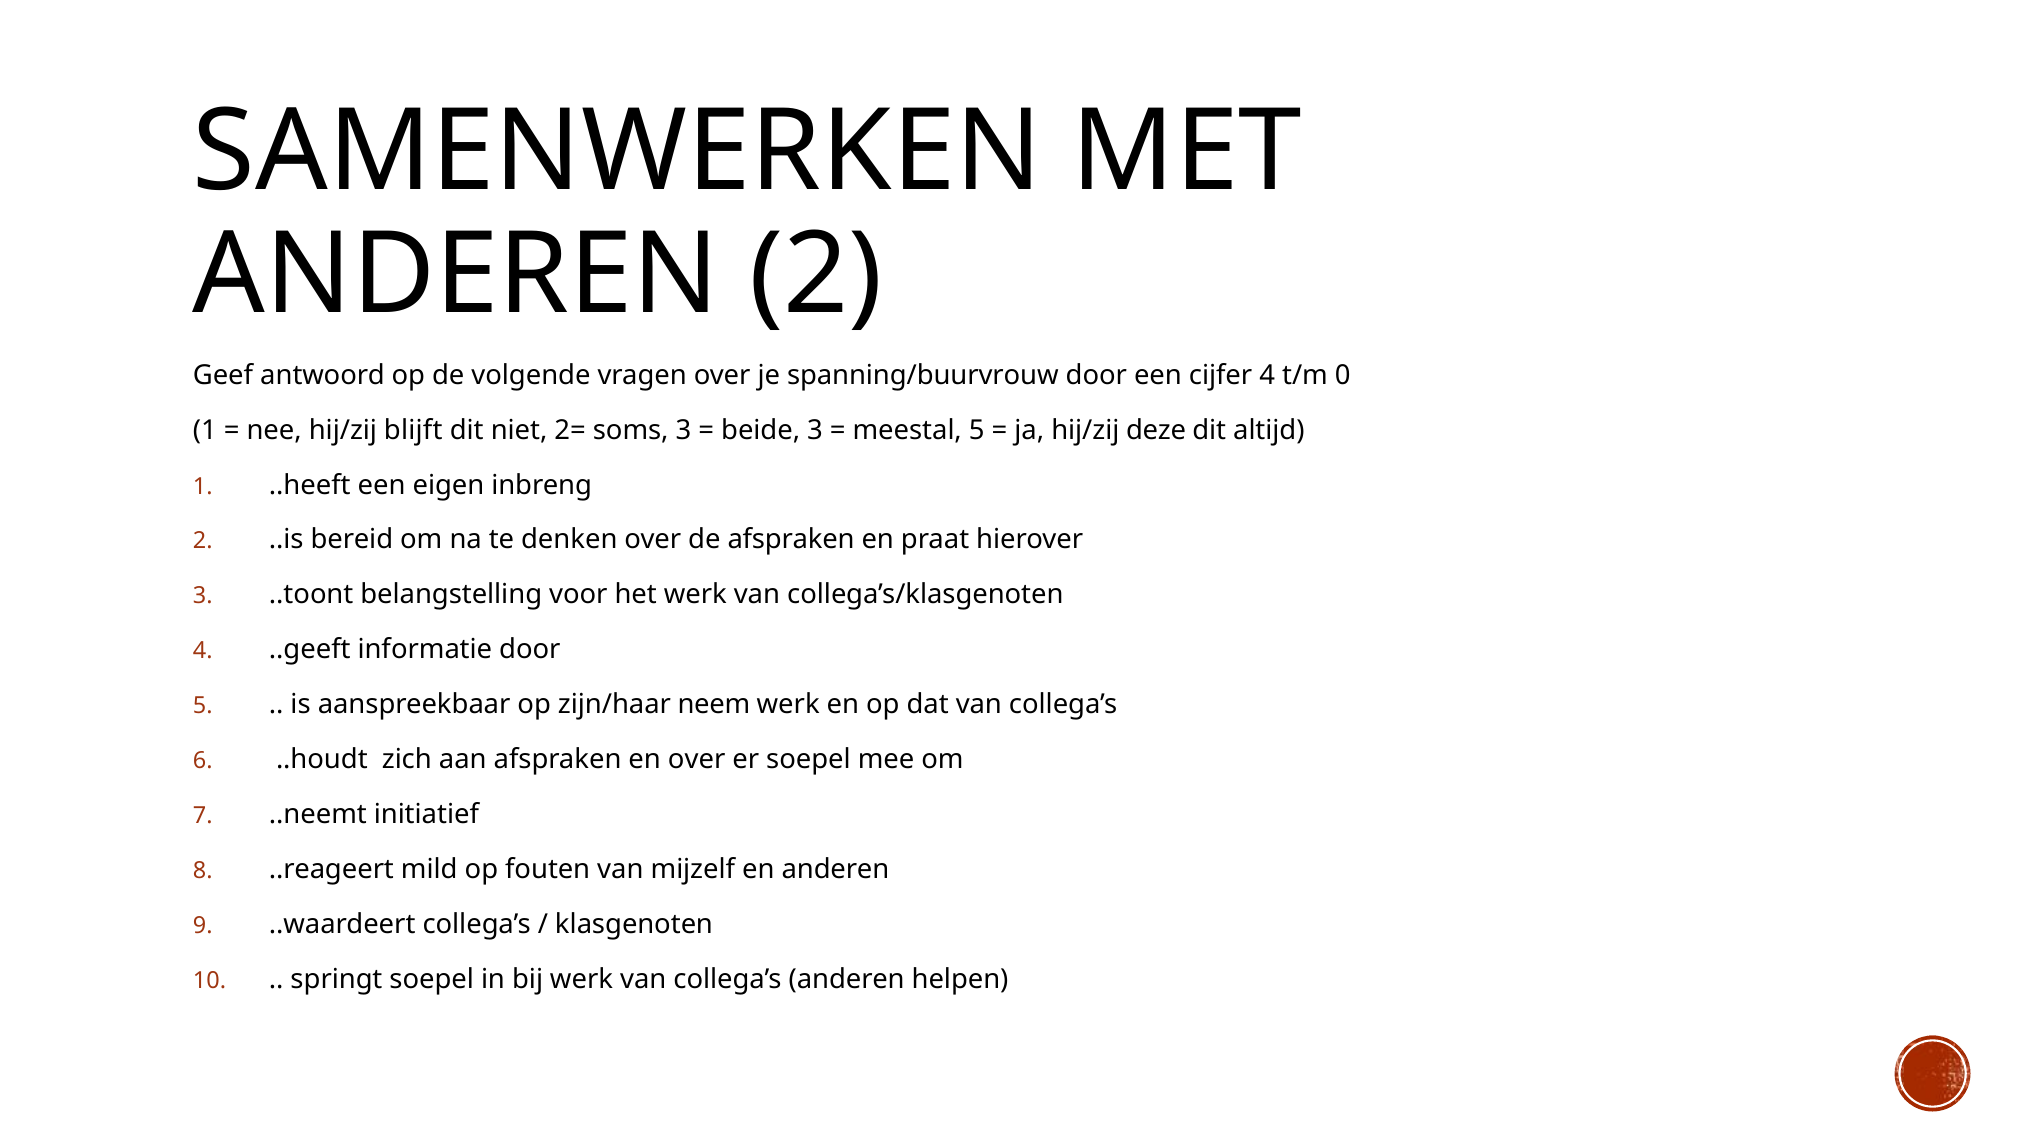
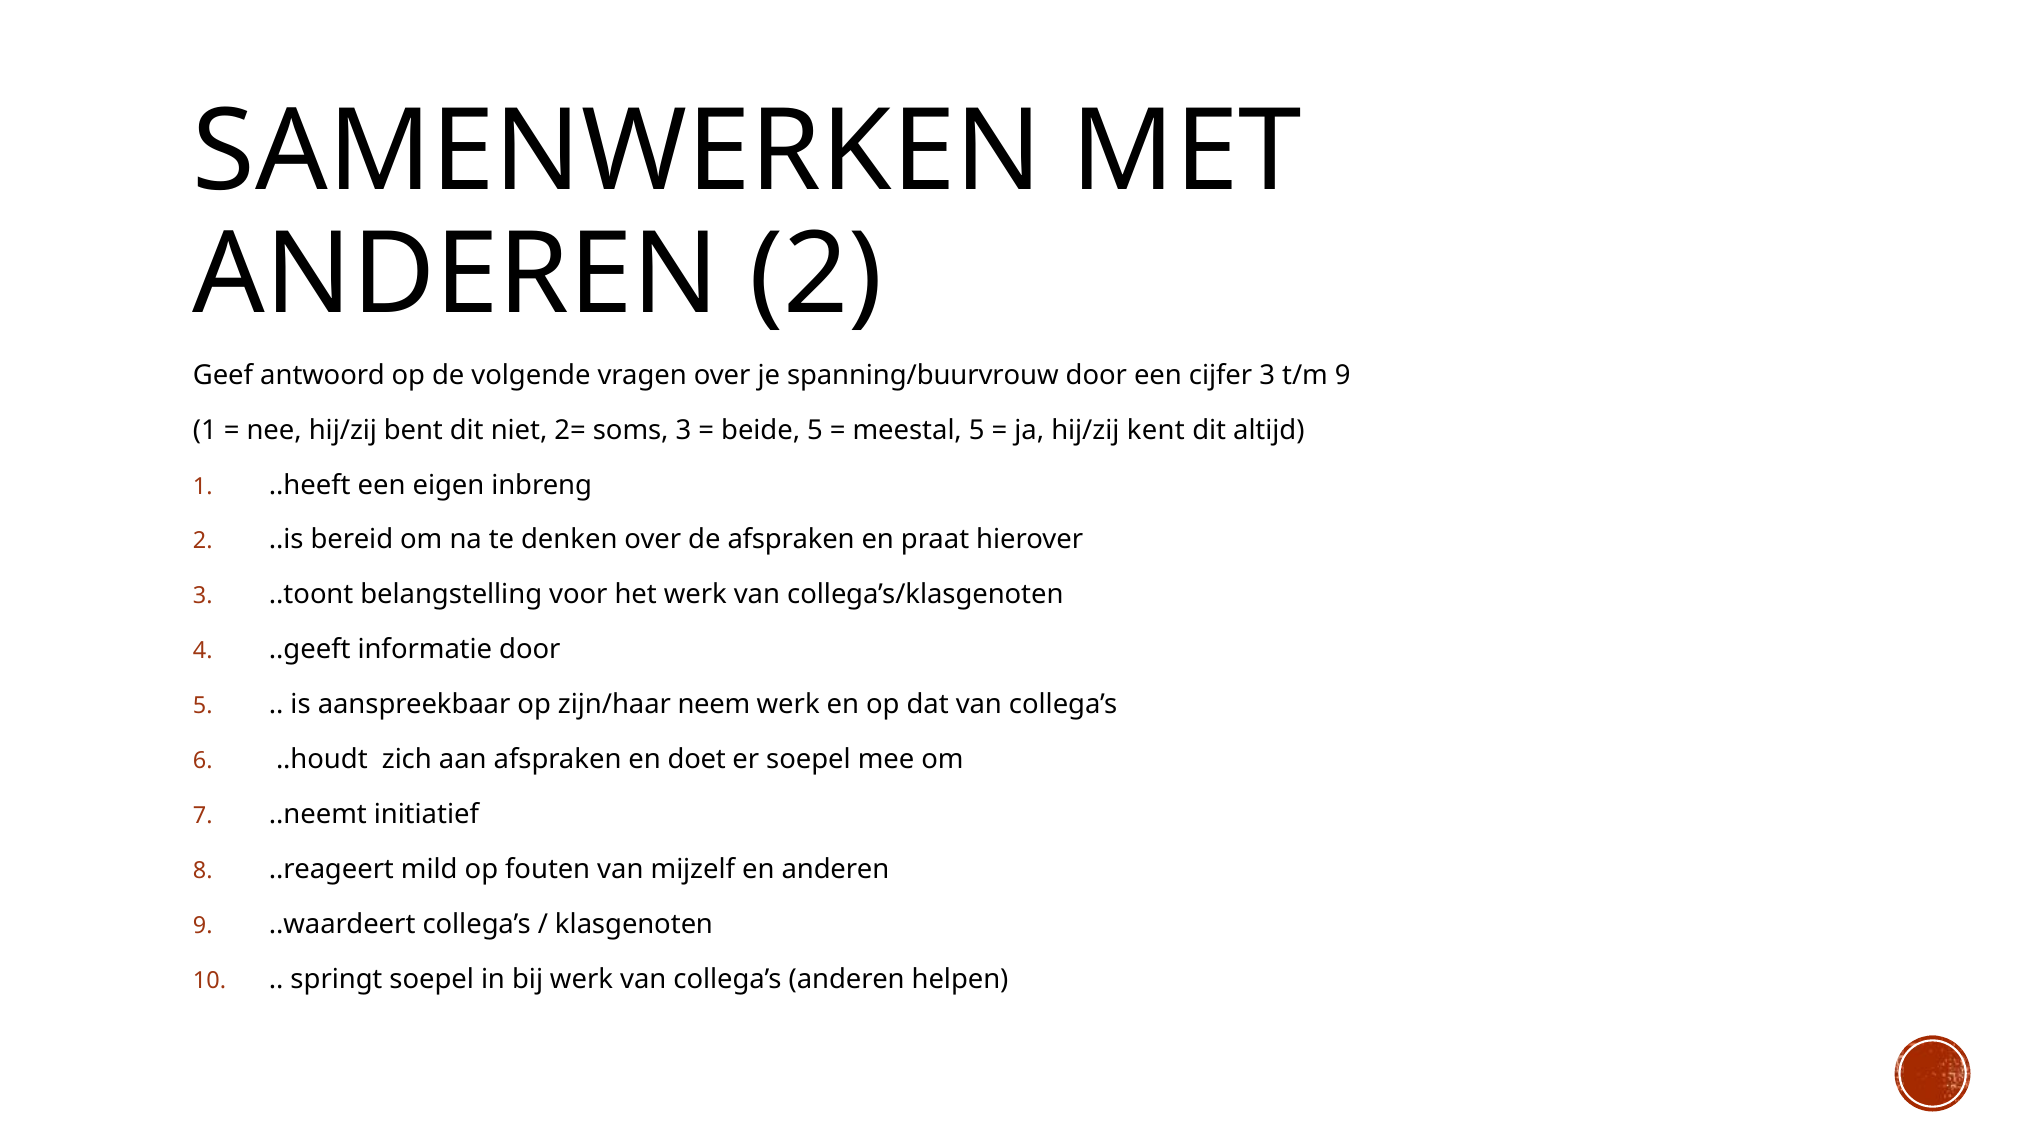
cijfer 4: 4 -> 3 (1267, 375)
t/m 0: 0 -> 9 (1343, 375)
blijft: blijft -> bent (413, 430)
beide 3: 3 -> 5 (815, 430)
deze: deze -> kent (1156, 430)
en over: over -> doet (697, 760)
